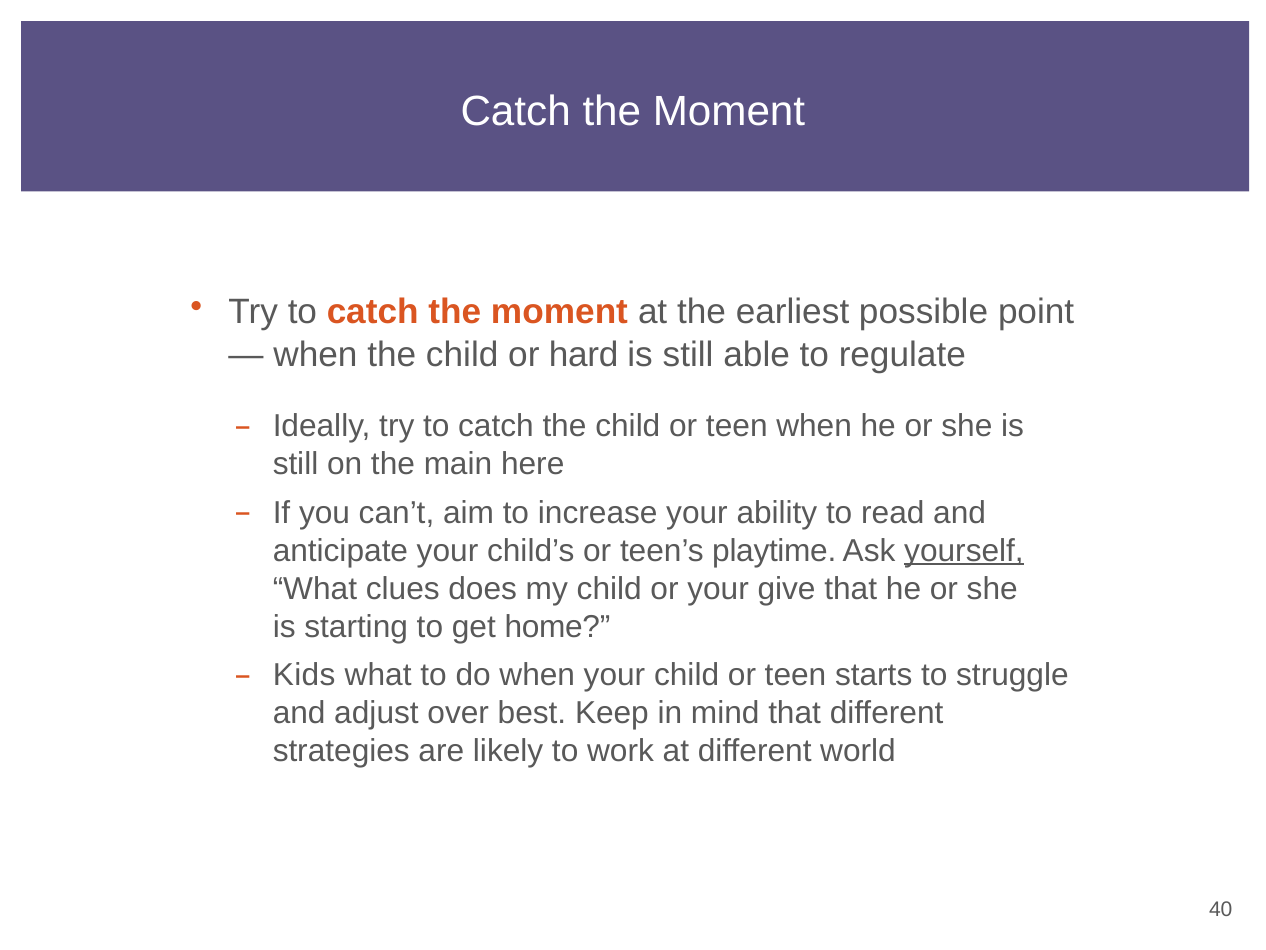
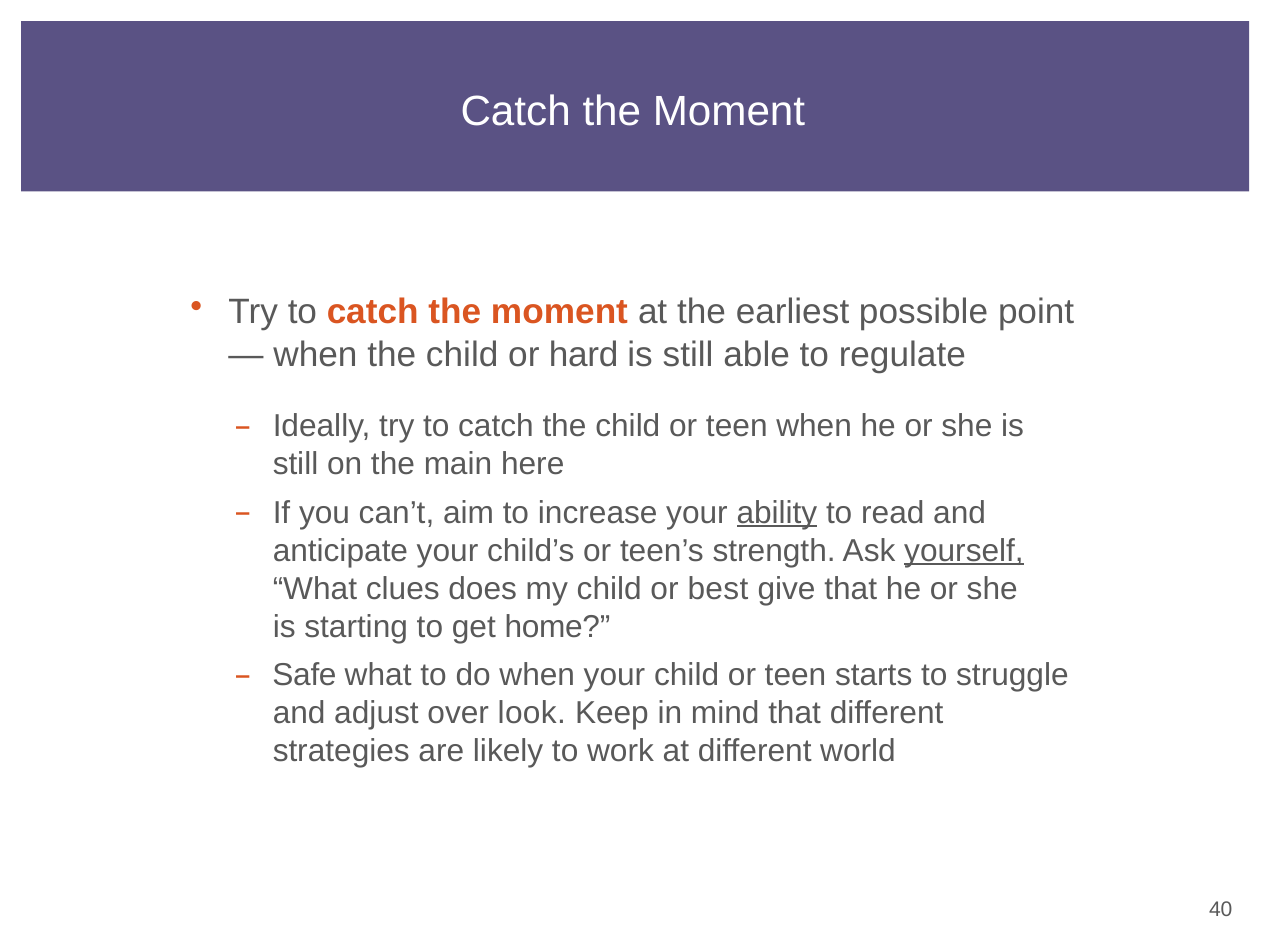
ability underline: none -> present (777, 512)
playtime: playtime -> strength (774, 550)
or your: your -> best (718, 588)
Kids: Kids -> Safe (305, 675)
best: best -> look (532, 713)
